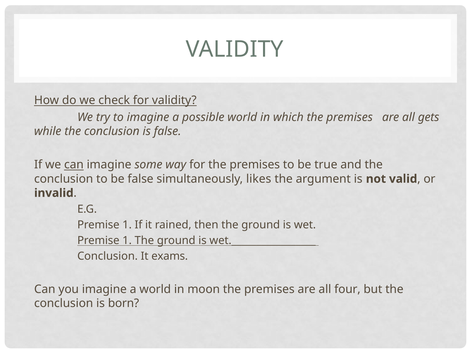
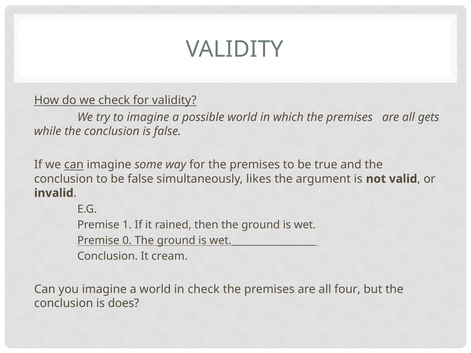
1: 1 -> 0 (127, 241)
exams: exams -> cream (170, 256)
in moon: moon -> check (204, 289)
born: born -> does (124, 304)
